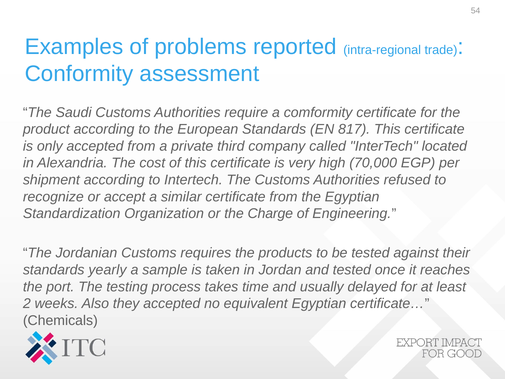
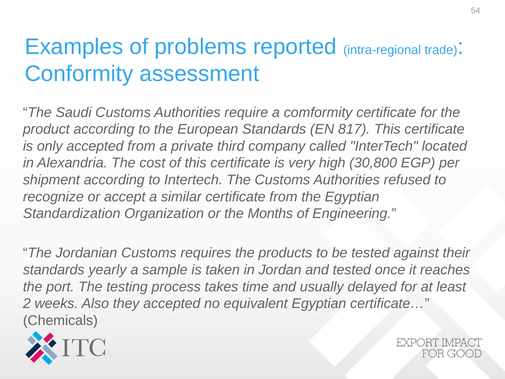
70,000: 70,000 -> 30,800 (373, 163)
Charge: Charge -> Months (270, 213)
